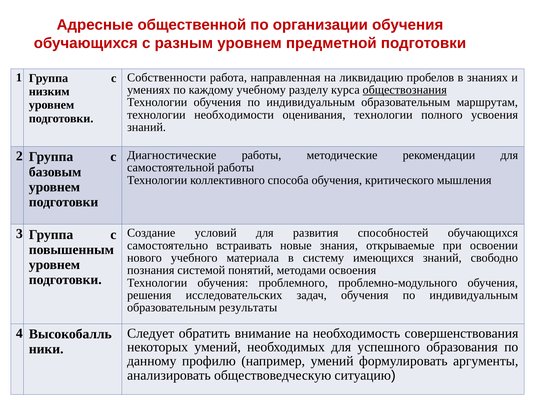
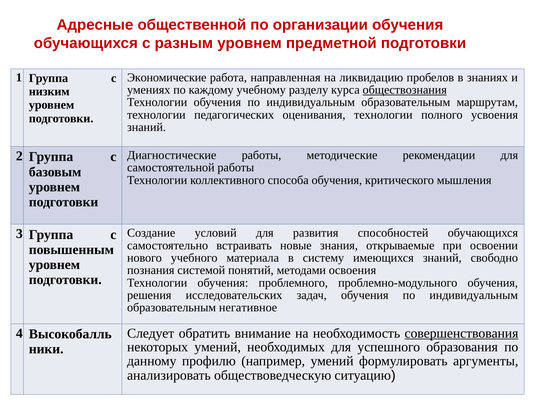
Собственности: Собственности -> Экономические (167, 77)
необходимости: необходимости -> педагогических (234, 115)
результаты: результаты -> негативное (248, 308)
совершенствования underline: none -> present (461, 333)
